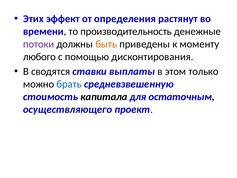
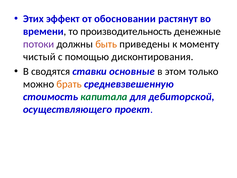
определения: определения -> обосновании (125, 19)
любого: любого -> чистый (39, 57)
выплаты: выплаты -> основные (132, 71)
брать colour: blue -> orange (69, 84)
капитала colour: black -> green (104, 97)
остаточным: остаточным -> дебиторской (181, 97)
